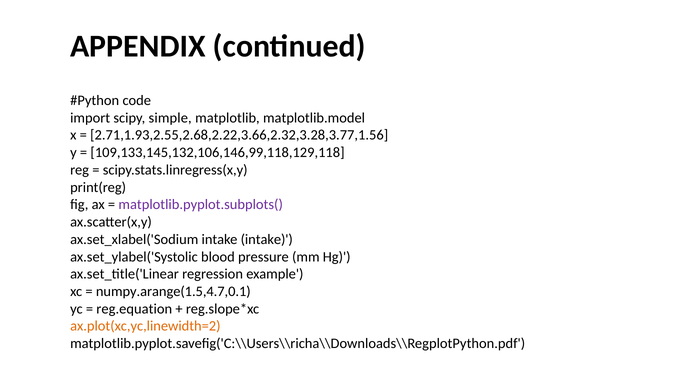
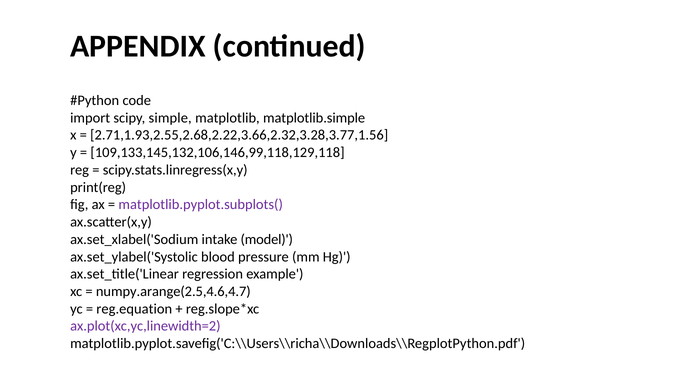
matplotlib.model: matplotlib.model -> matplotlib.simple (314, 118)
intake intake: intake -> model (267, 240)
numpy.arange(1.5,4.7,0.1: numpy.arange(1.5,4.7,0.1 -> numpy.arange(2.5,4.6,4.7 (173, 292)
ax.plot(xc,yc,linewidth=2 colour: orange -> purple (145, 326)
